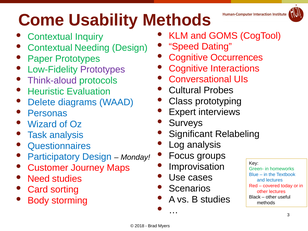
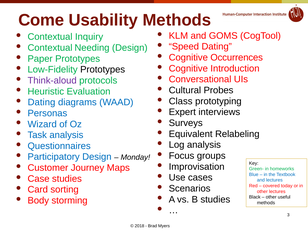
Interactions: Interactions -> Introduction (235, 68)
Prototypes colour: purple -> black (103, 70)
Delete: Delete -> Dating (42, 102)
Significant: Significant -> Equivalent (191, 134)
Need: Need -> Case (39, 179)
